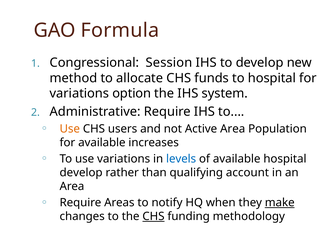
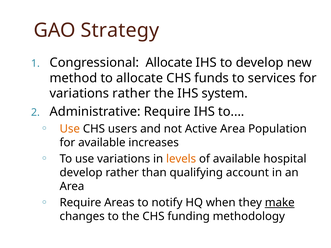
Formula: Formula -> Strategy (120, 30)
Congressional Session: Session -> Allocate (169, 63)
to hospital: hospital -> services (272, 78)
variations option: option -> rather (132, 94)
levels colour: blue -> orange (181, 159)
CHS underline: present -> none (153, 217)
